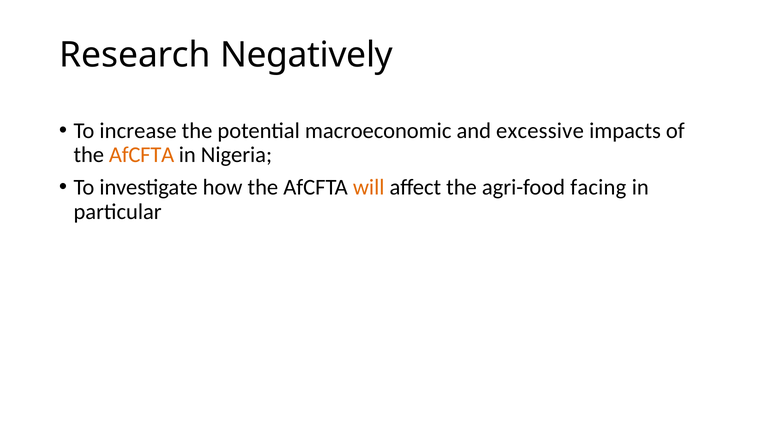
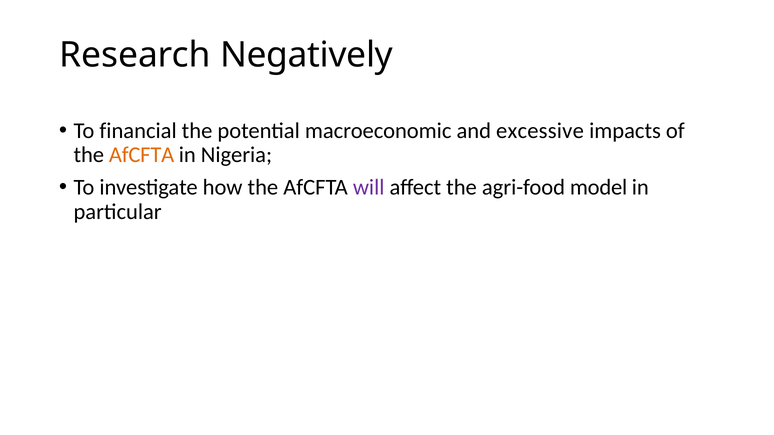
increase: increase -> financial (138, 131)
will colour: orange -> purple (369, 188)
facing: facing -> model (599, 188)
